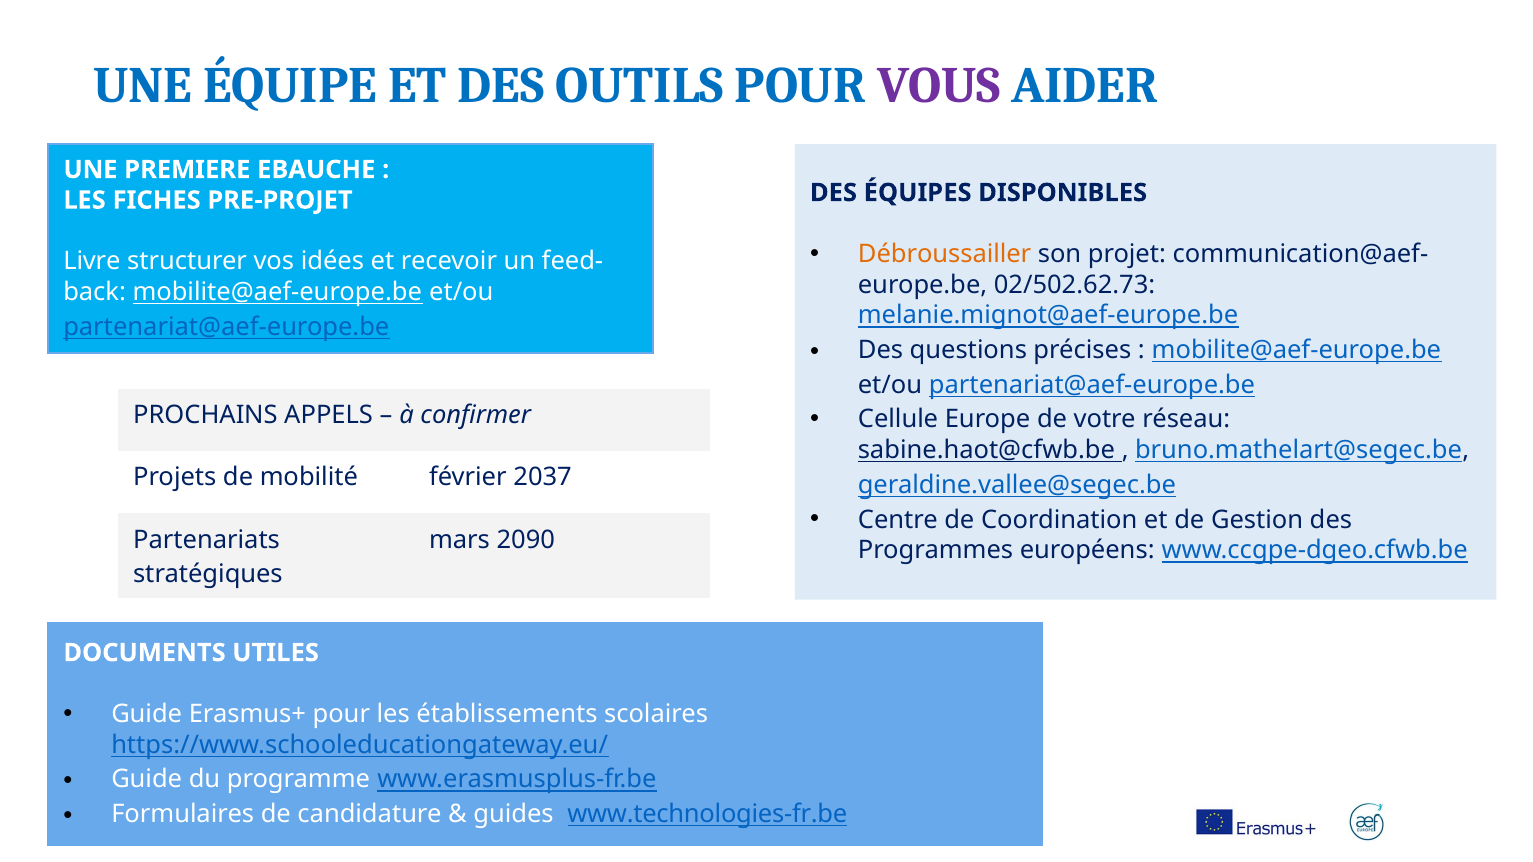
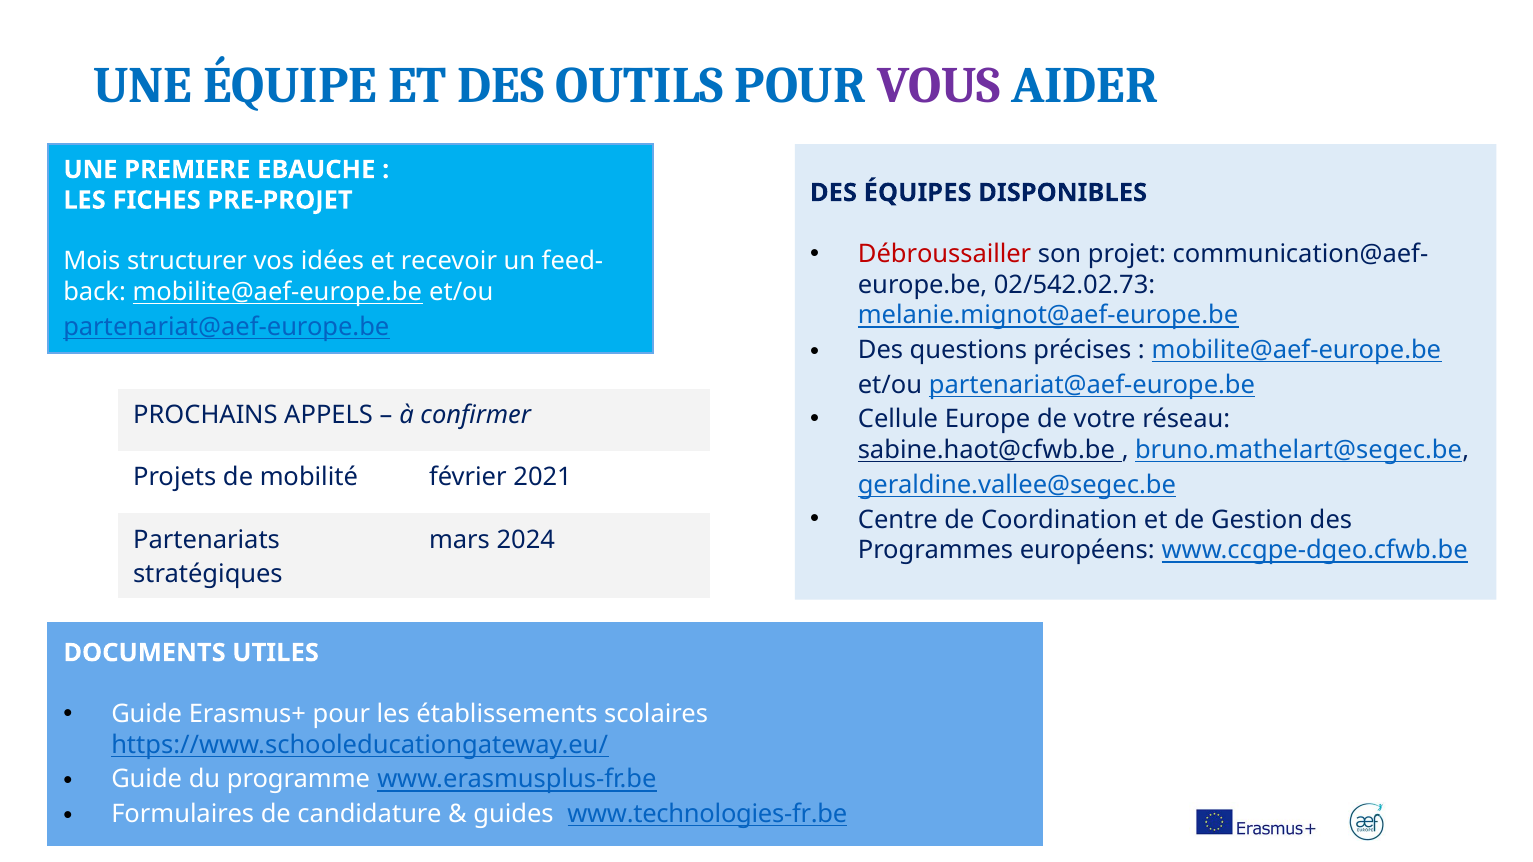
Débroussailler colour: orange -> red (945, 254)
Livre: Livre -> Mois (92, 262)
02/502.62.73: 02/502.62.73 -> 02/542.02.73 (1075, 285)
2037: 2037 -> 2021 (543, 478)
2090: 2090 -> 2024 (526, 540)
